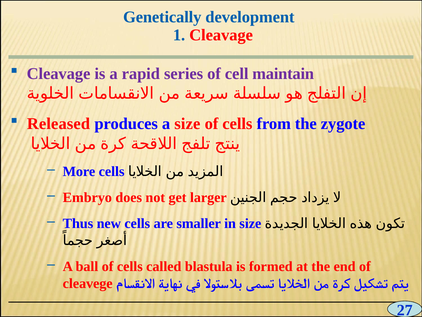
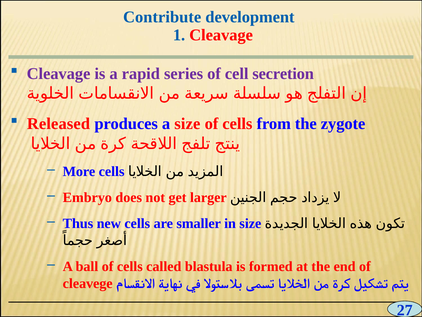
Genetically: Genetically -> Contribute (162, 17)
maintain: maintain -> secretion (283, 74)
